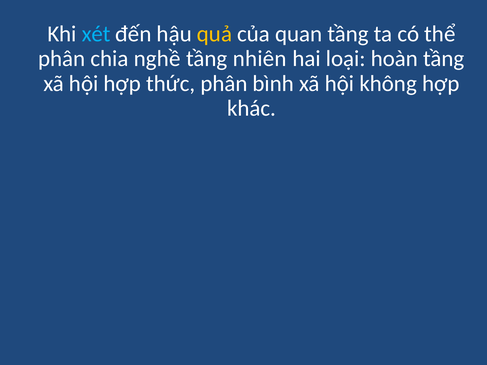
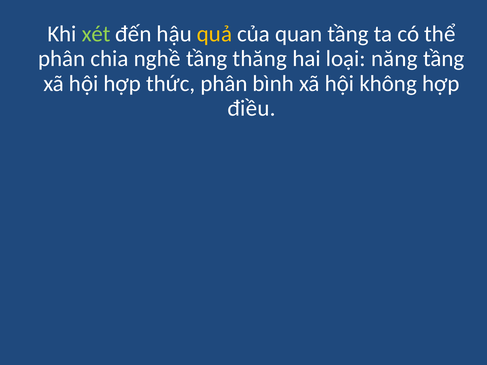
xét colour: light blue -> light green (96, 34)
nhiên: nhiên -> thăng (260, 59)
hoàn: hoàn -> năng (394, 59)
khác: khác -> điều (251, 108)
